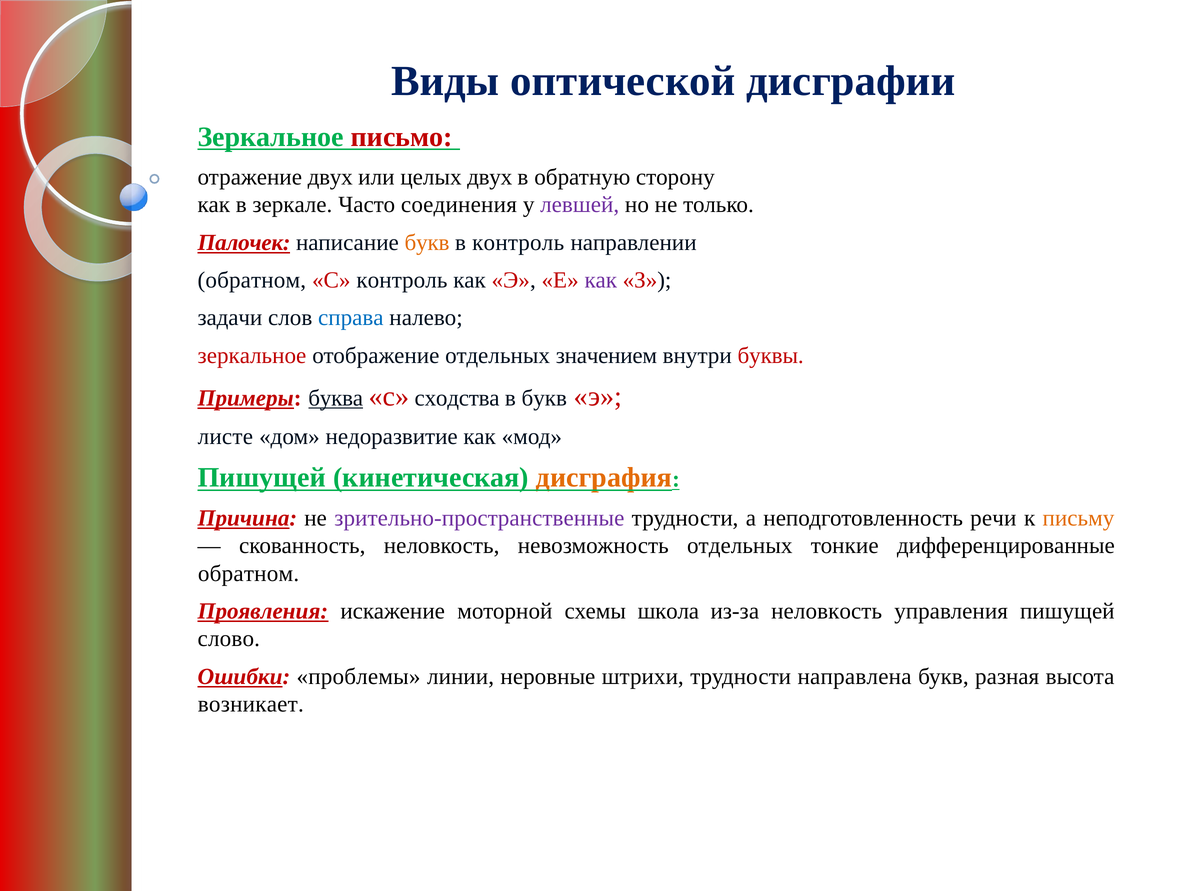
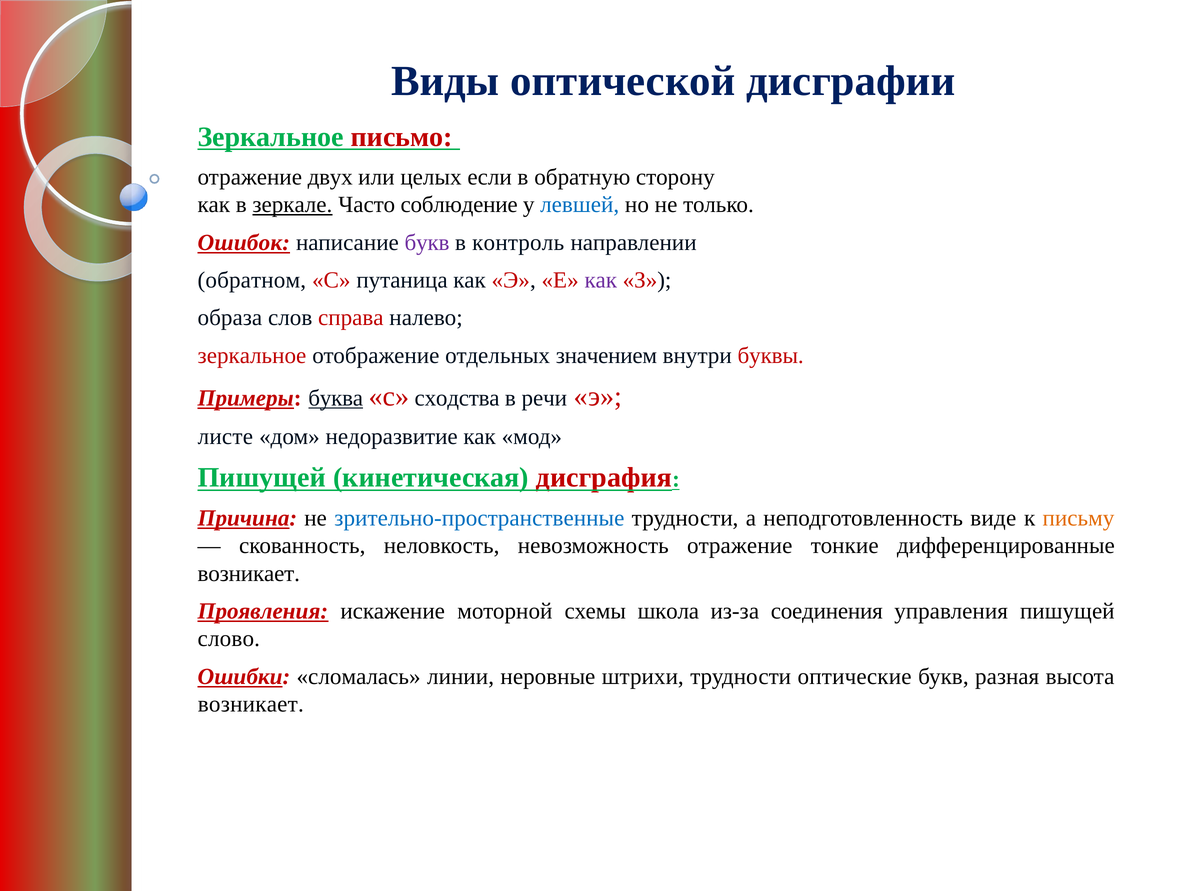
целых двух: двух -> если (490, 177)
зеркале underline: none -> present (292, 205)
соединения: соединения -> соблюдение (459, 205)
левшей colour: purple -> blue (580, 205)
Палочек: Палочек -> Ошибок (244, 243)
букв colour: orange -> purple (427, 243)
С контроль: контроль -> путаница (402, 280)
задачи: задачи -> образа (230, 318)
справа colour: blue -> red (351, 318)
в букв: букв -> речи (544, 398)
дисграфия colour: orange -> red (604, 478)
зрительно‑пространственные colour: purple -> blue (479, 518)
речи: речи -> виде (993, 518)
невозможность отдельных: отдельных -> отражение (740, 546)
обратном: обратном -> возникает (249, 573)
из‑за неловкость: неловкость -> соединения (827, 611)
проблемы: проблемы -> сломалась (359, 676)
направлена: направлена -> оптические (855, 676)
